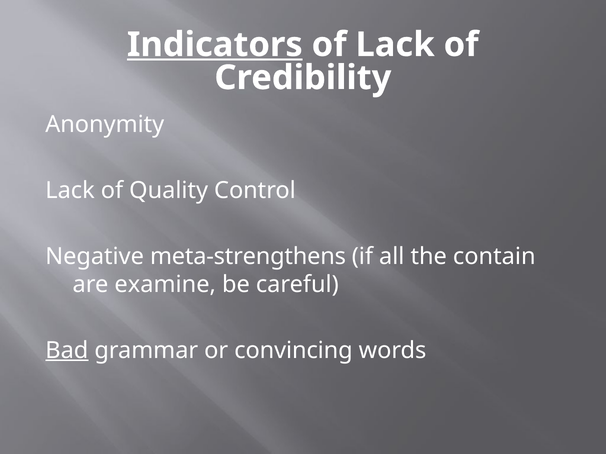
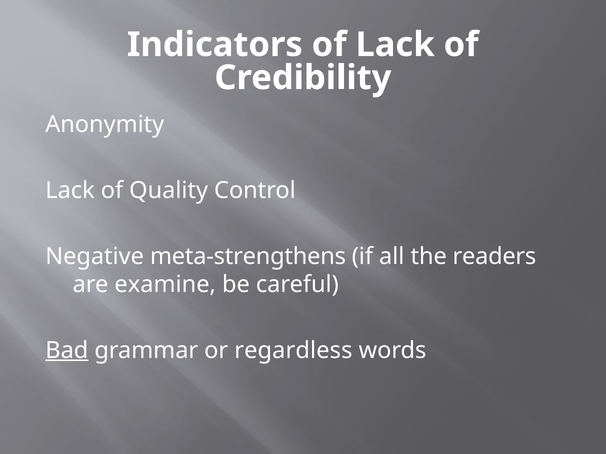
Indicators underline: present -> none (215, 45)
contain: contain -> readers (494, 257)
convincing: convincing -> regardless (293, 351)
